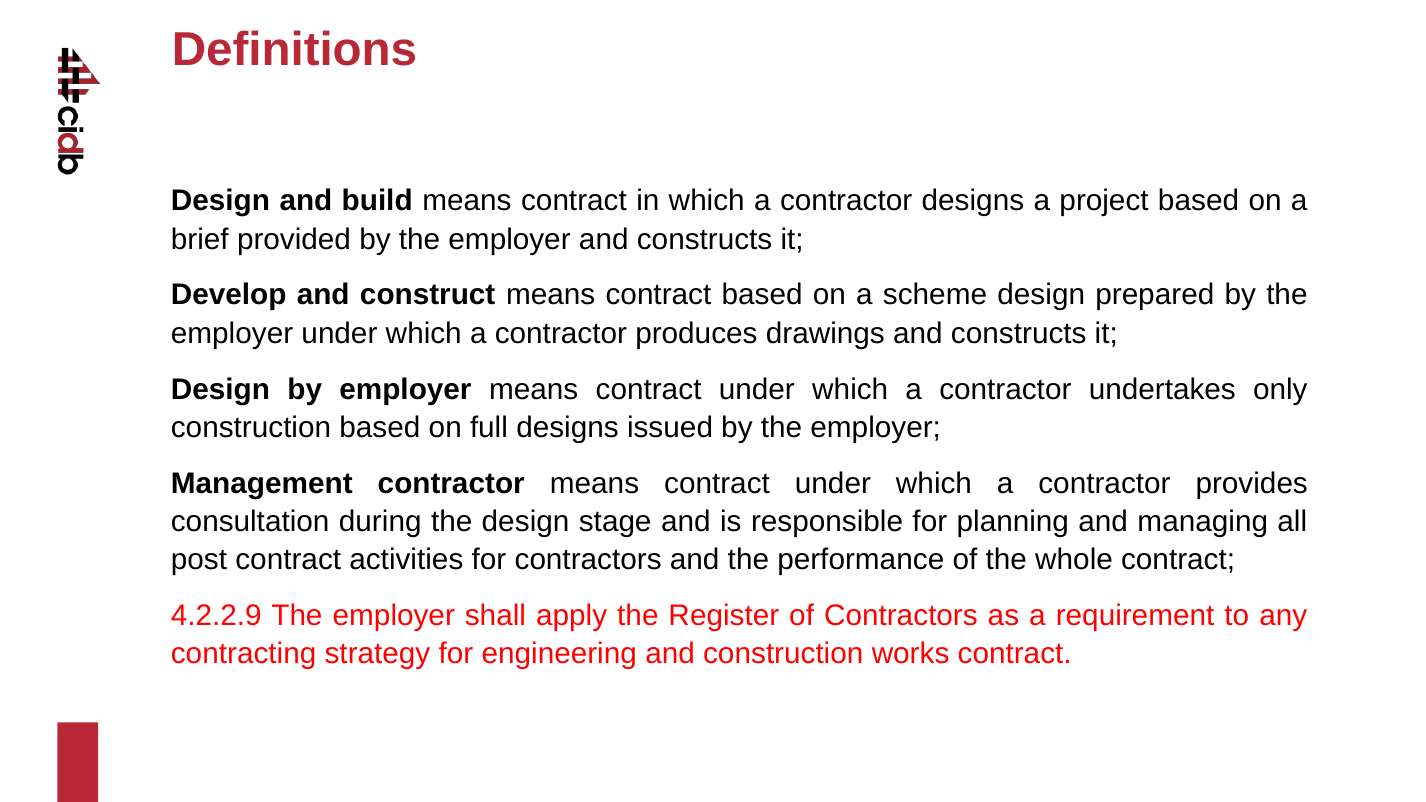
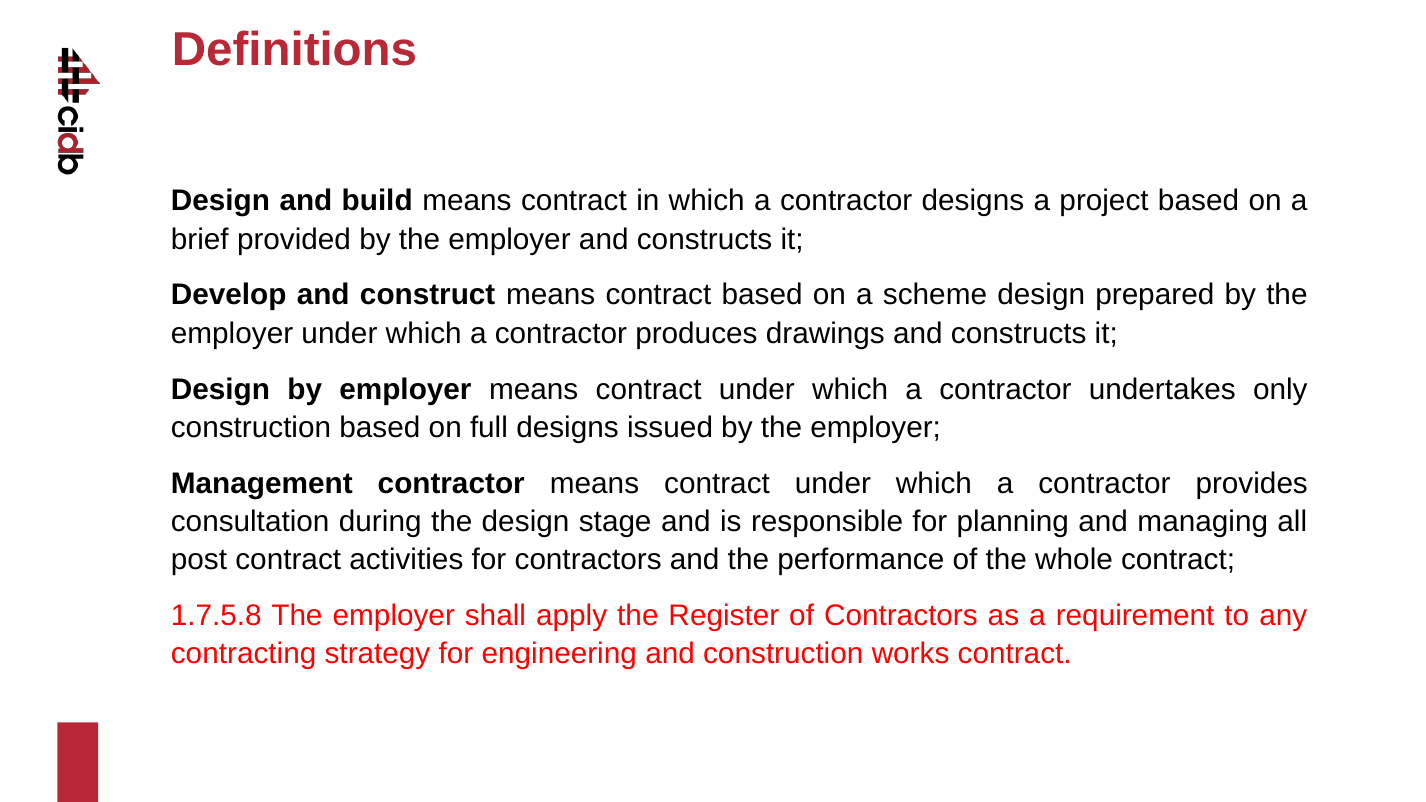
4.2.2.9: 4.2.2.9 -> 1.7.5.8 (216, 616)
